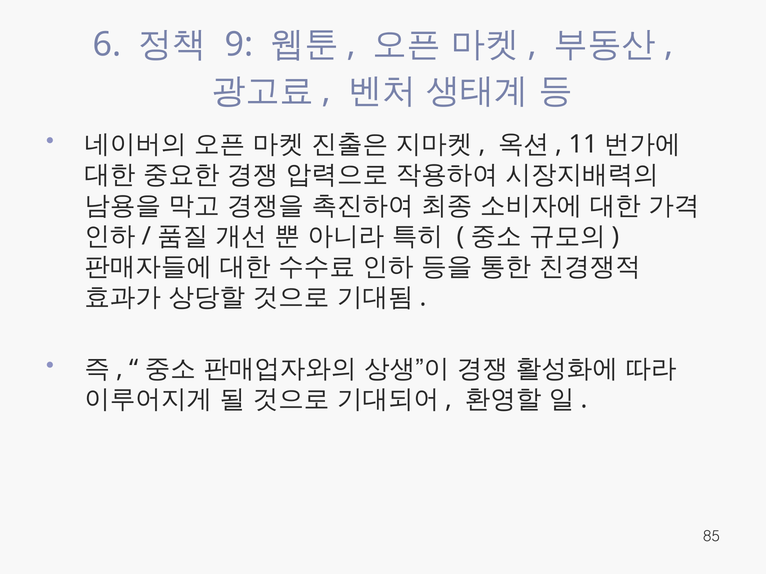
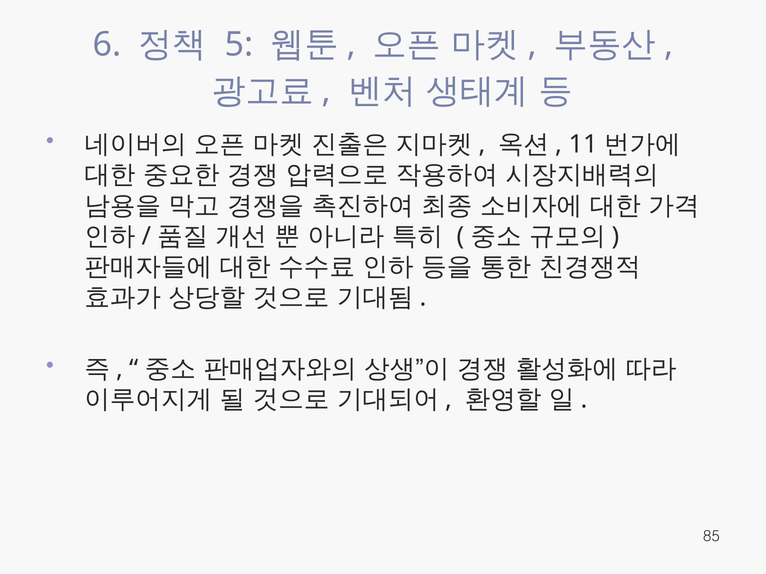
9: 9 -> 5 (239, 44)
